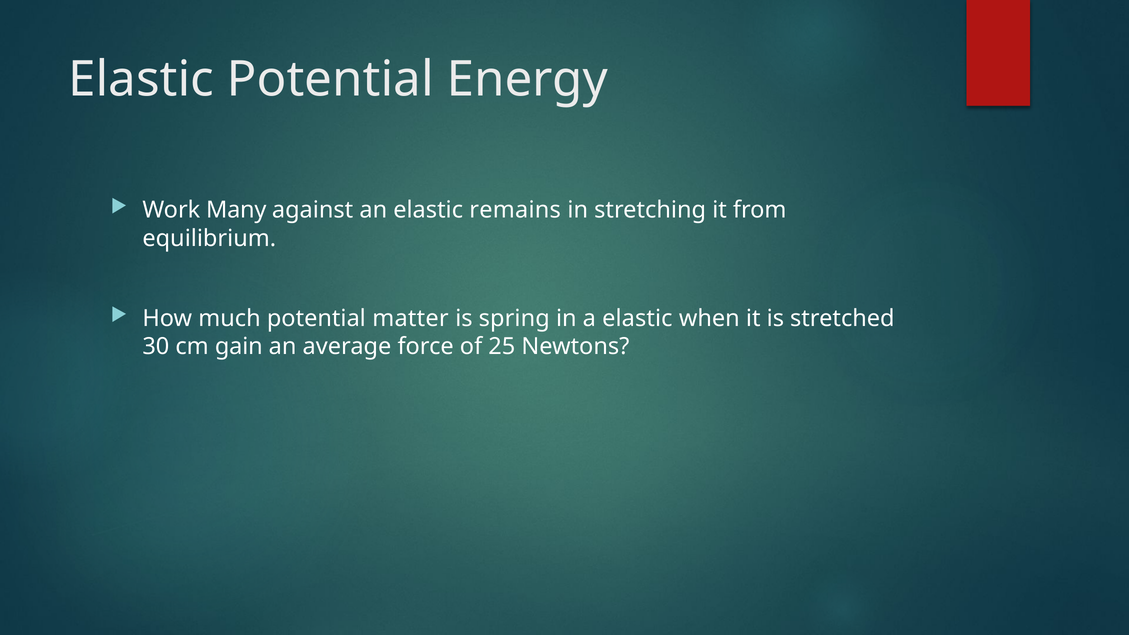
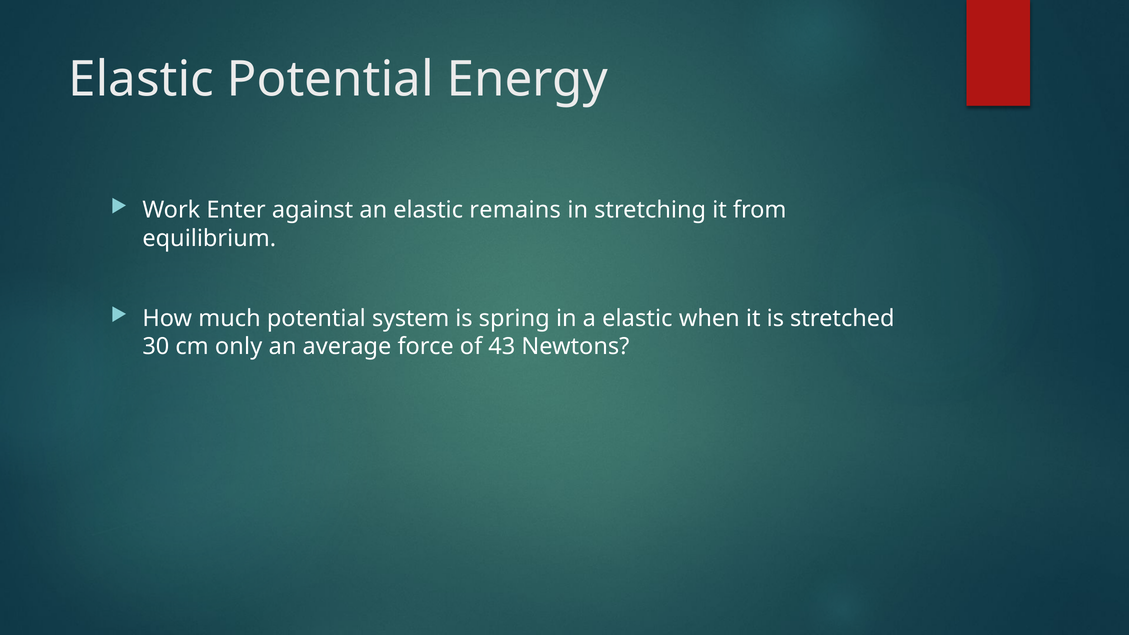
Many: Many -> Enter (236, 210)
matter: matter -> system (411, 318)
gain: gain -> only (239, 347)
25: 25 -> 43 (502, 347)
